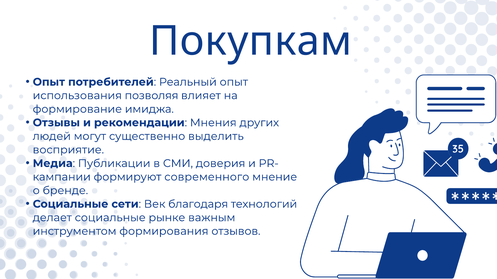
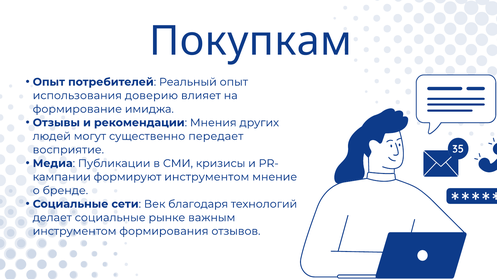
позволяя: позволяя -> доверию (151, 96)
выделить: выделить -> передает (216, 136)
доверия: доверия -> кризисы (221, 164)
современного: современного -> инструментом (207, 177)
